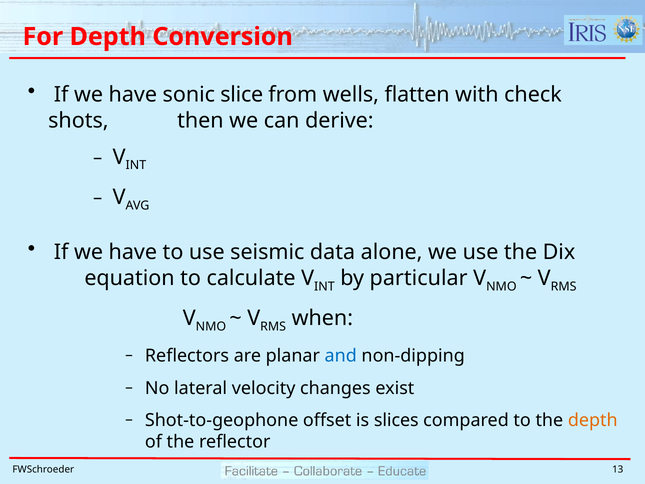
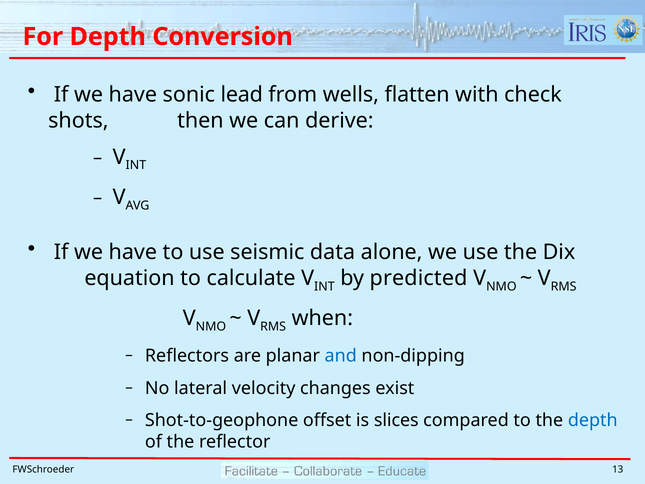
slice: slice -> lead (242, 95)
particular: particular -> predicted (419, 278)
depth colour: orange -> blue (593, 420)
